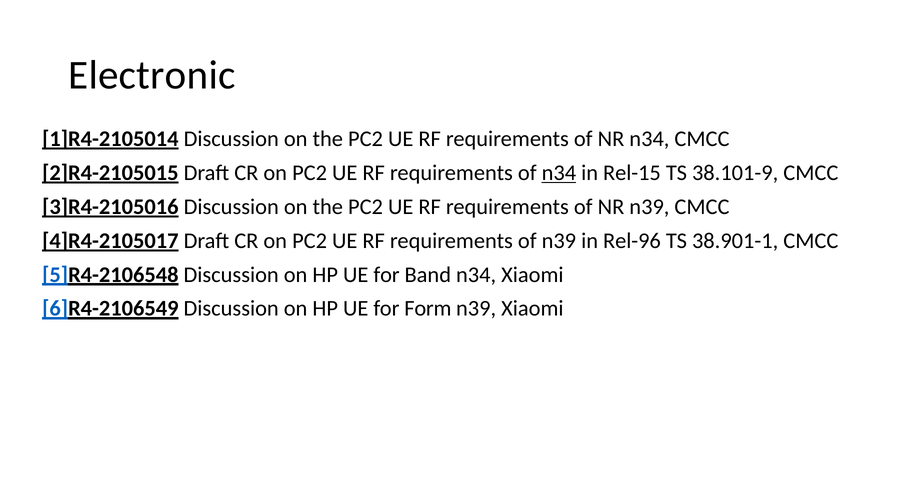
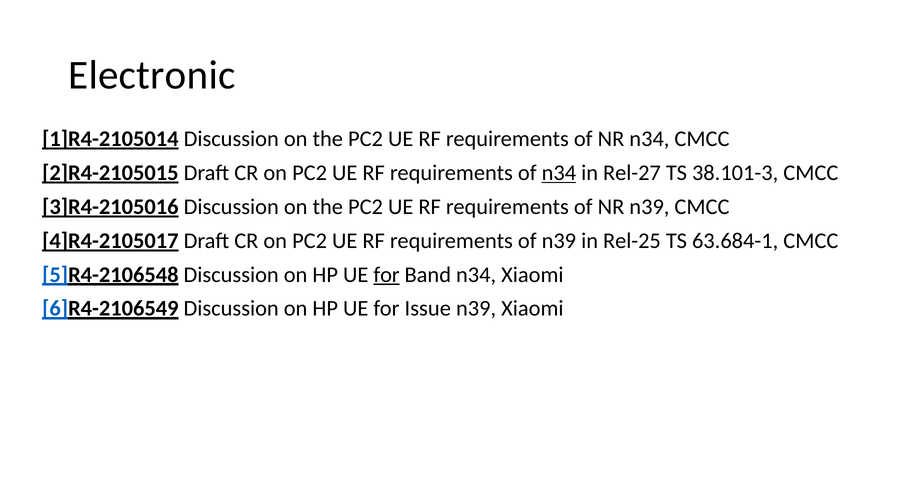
Rel-15: Rel-15 -> Rel-27 (632, 173)
38.101-9: 38.101-9 -> 38.101-3 (735, 173)
Rel-96: Rel-96 -> Rel-25 (632, 241)
38.901-1: 38.901-1 -> 63.684-1 (735, 241)
for underline: none -> present (387, 275)
Form: Form -> Issue (428, 309)
